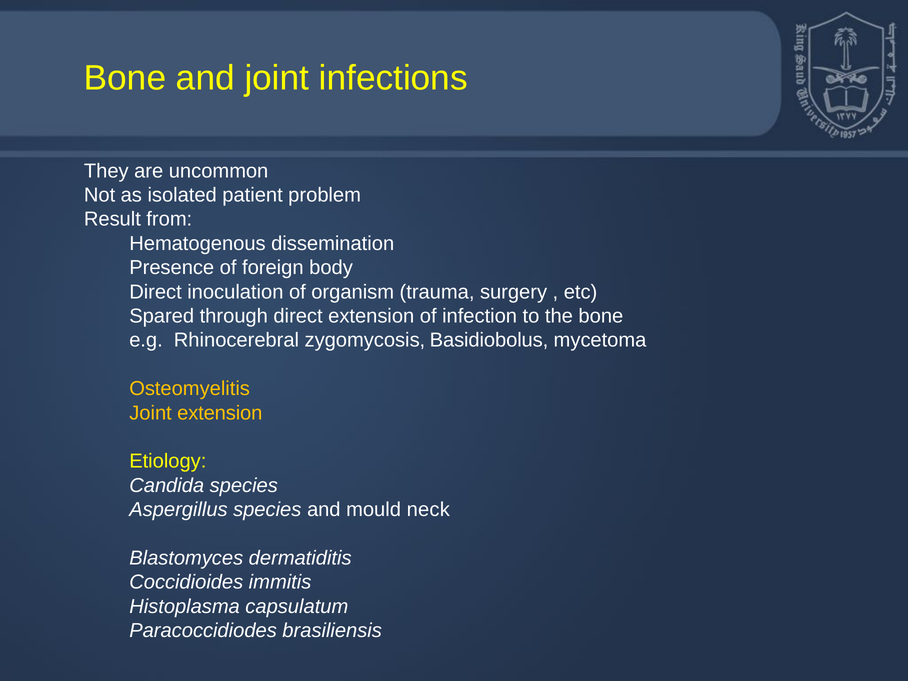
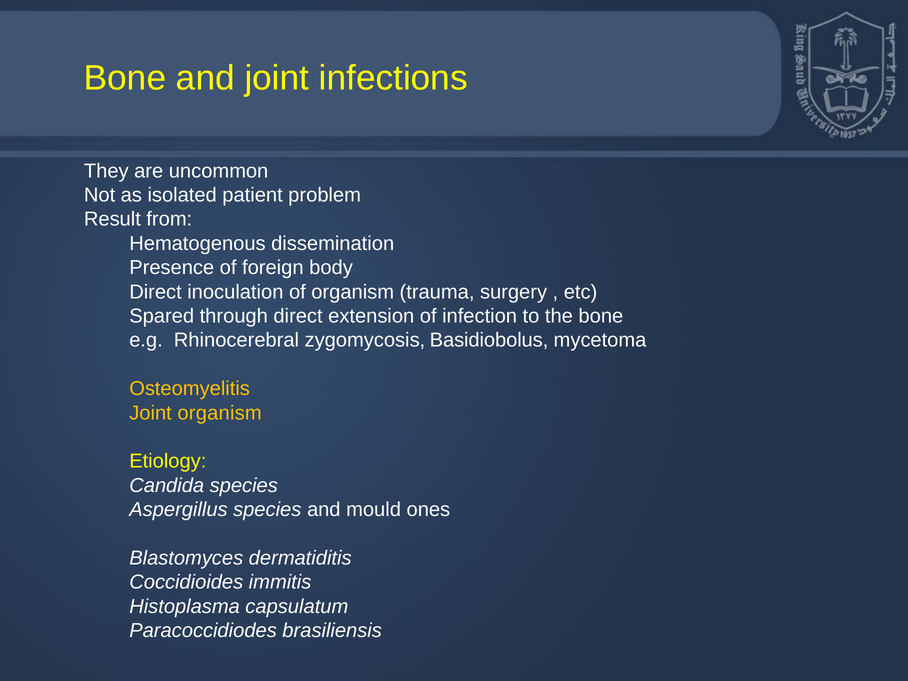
Joint extension: extension -> organism (220, 413)
neck: neck -> ones (428, 510)
